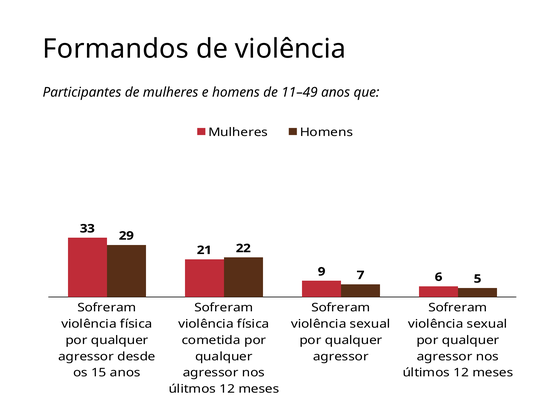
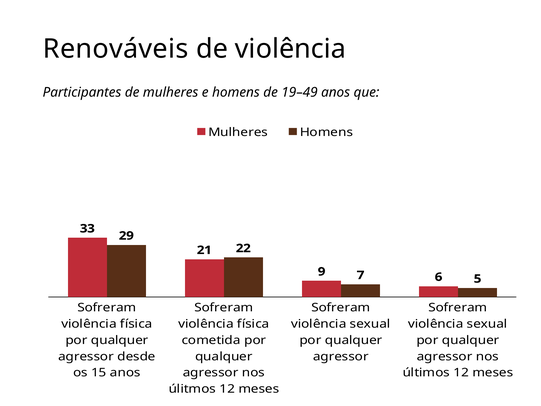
Formandos: Formandos -> Renováveis (116, 49)
11–49: 11–49 -> 19–49 (300, 92)
